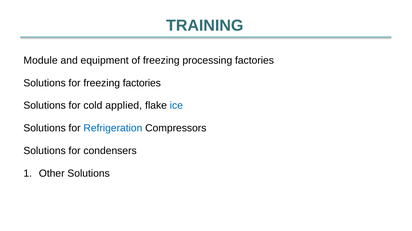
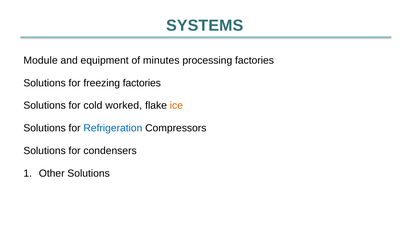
TRAINING: TRAINING -> SYSTEMS (205, 26)
of freezing: freezing -> minutes (161, 61)
applied: applied -> worked (124, 106)
ice colour: blue -> orange (176, 106)
